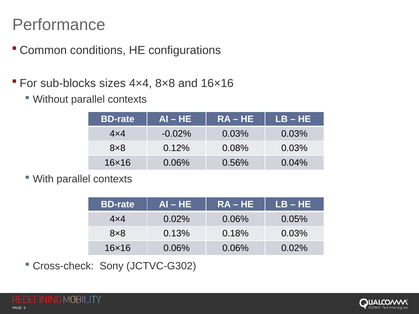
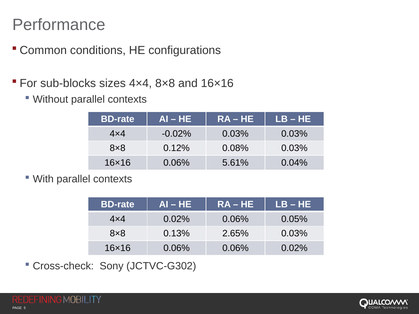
0.56%: 0.56% -> 5.61% (235, 163)
0.18%: 0.18% -> 2.65% (236, 234)
